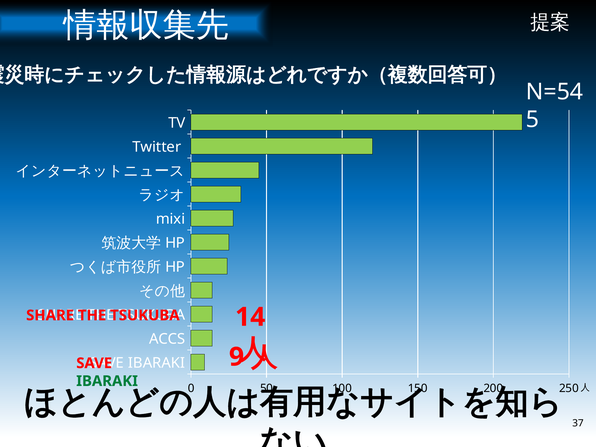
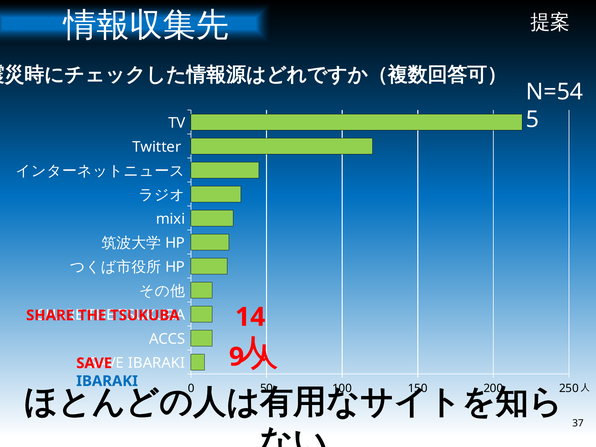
IBARAKI colour: green -> blue (107, 381)
